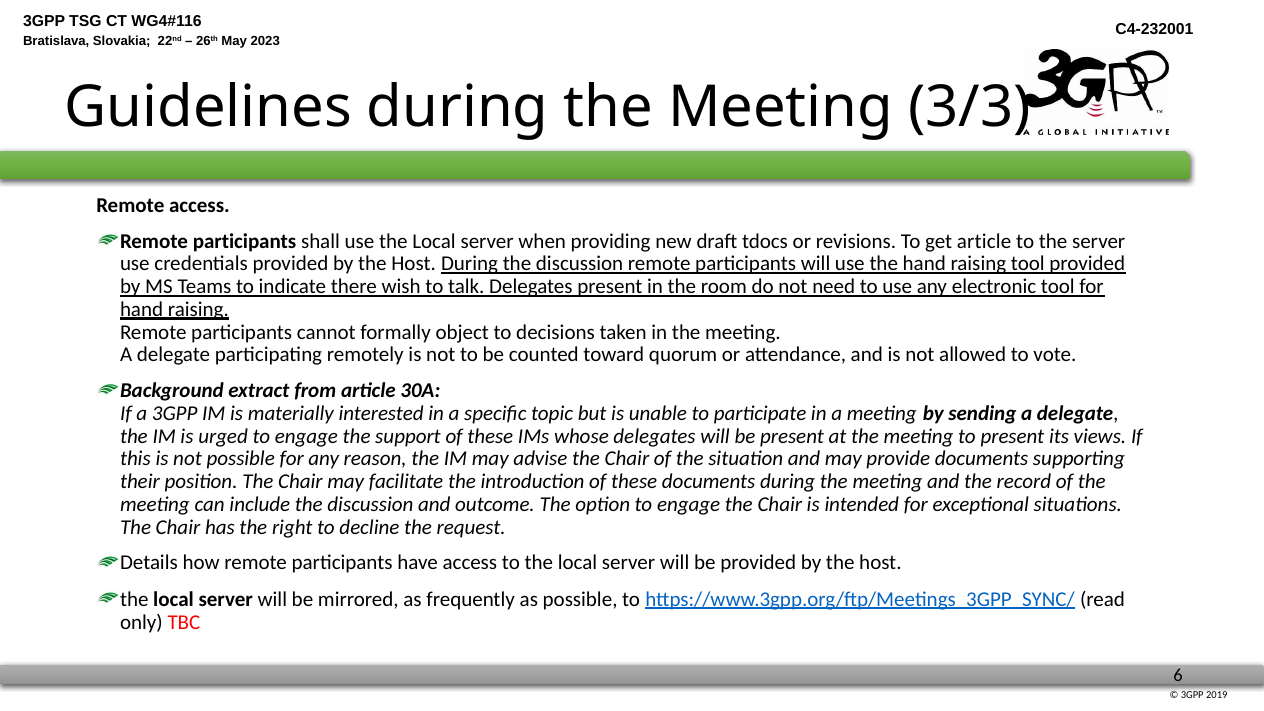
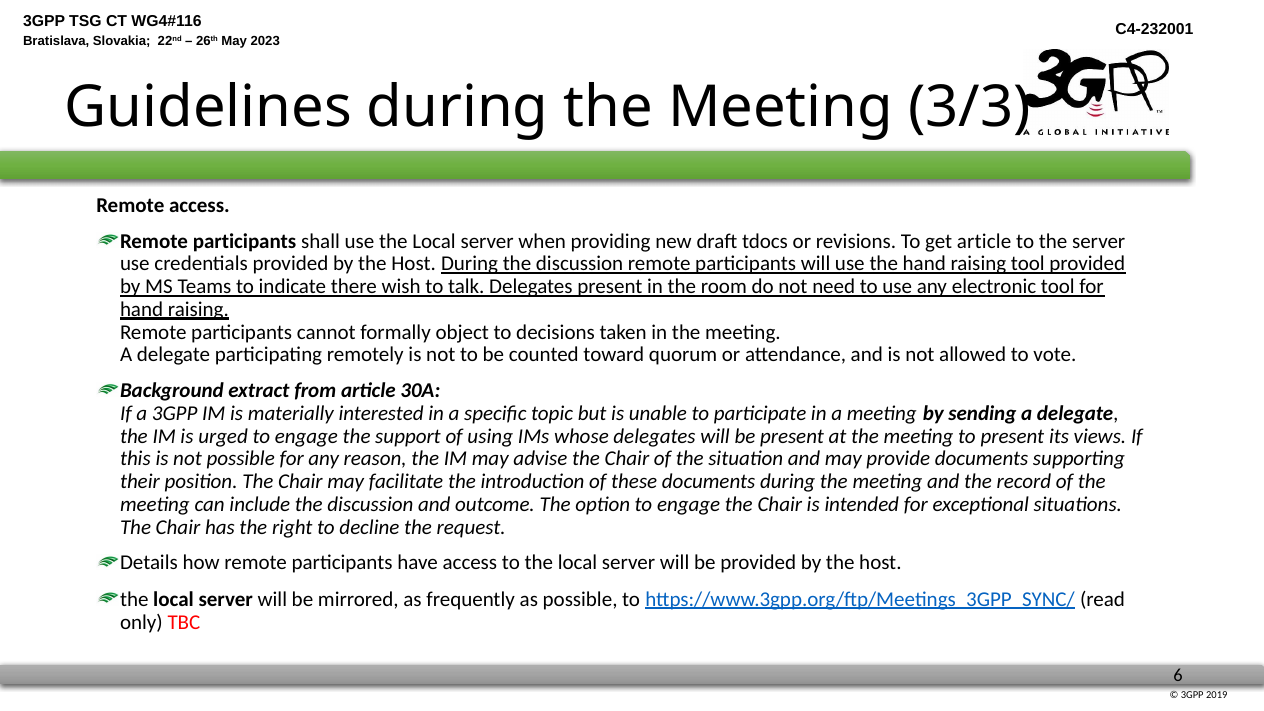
support of these: these -> using (490, 436)
